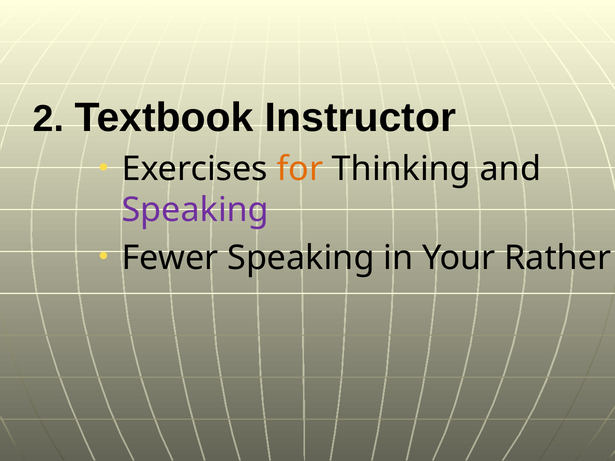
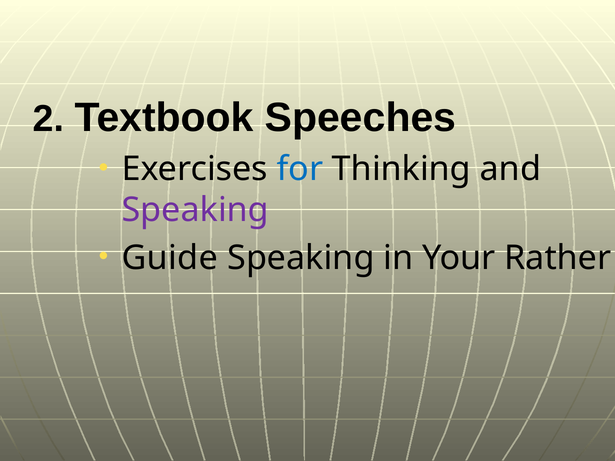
Instructor: Instructor -> Speeches (360, 118)
for colour: orange -> blue (300, 169)
Fewer: Fewer -> Guide (170, 258)
